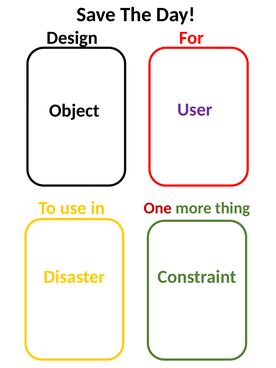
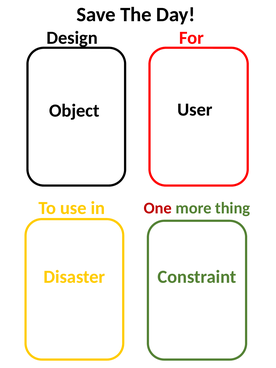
User colour: purple -> black (195, 110)
